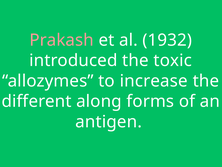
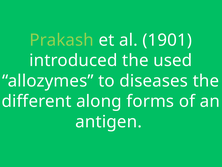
Prakash colour: pink -> light green (62, 40)
1932: 1932 -> 1901 (167, 40)
toxic: toxic -> used (173, 60)
increase: increase -> diseases (154, 81)
